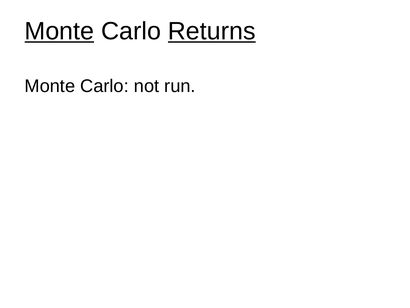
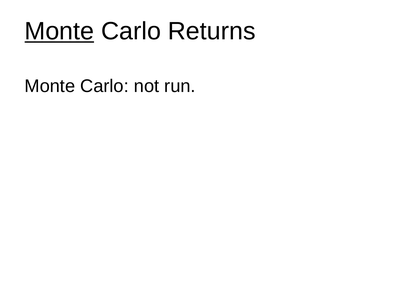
Returns underline: present -> none (212, 31)
